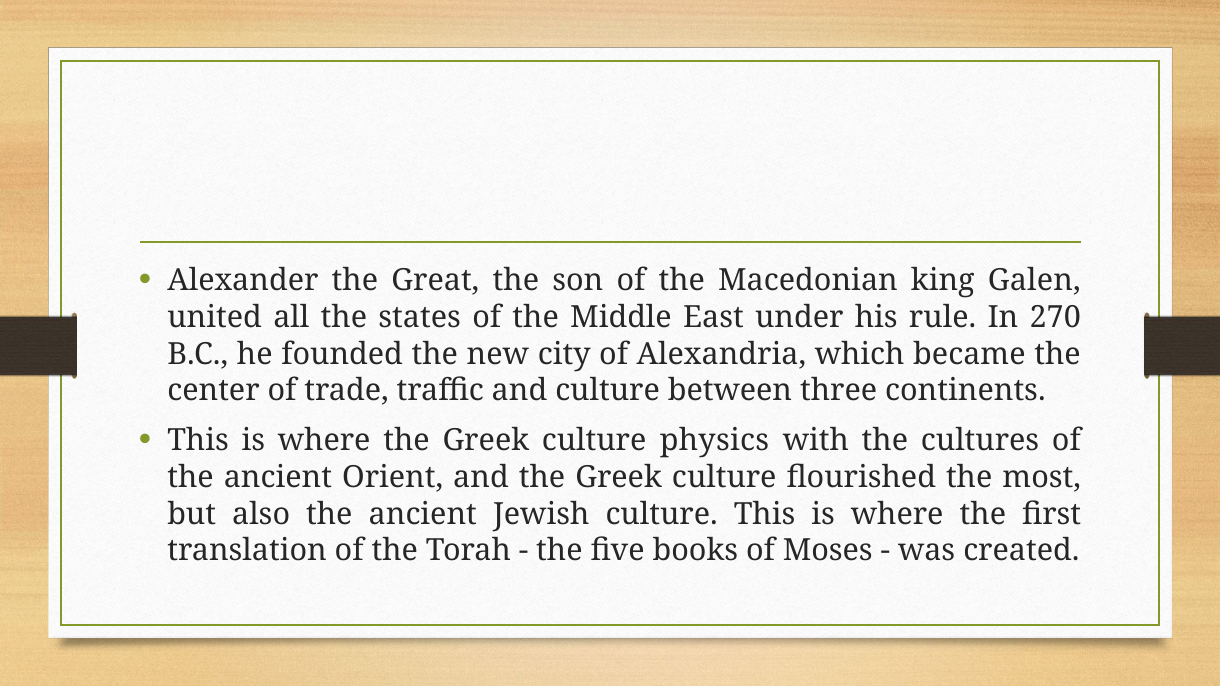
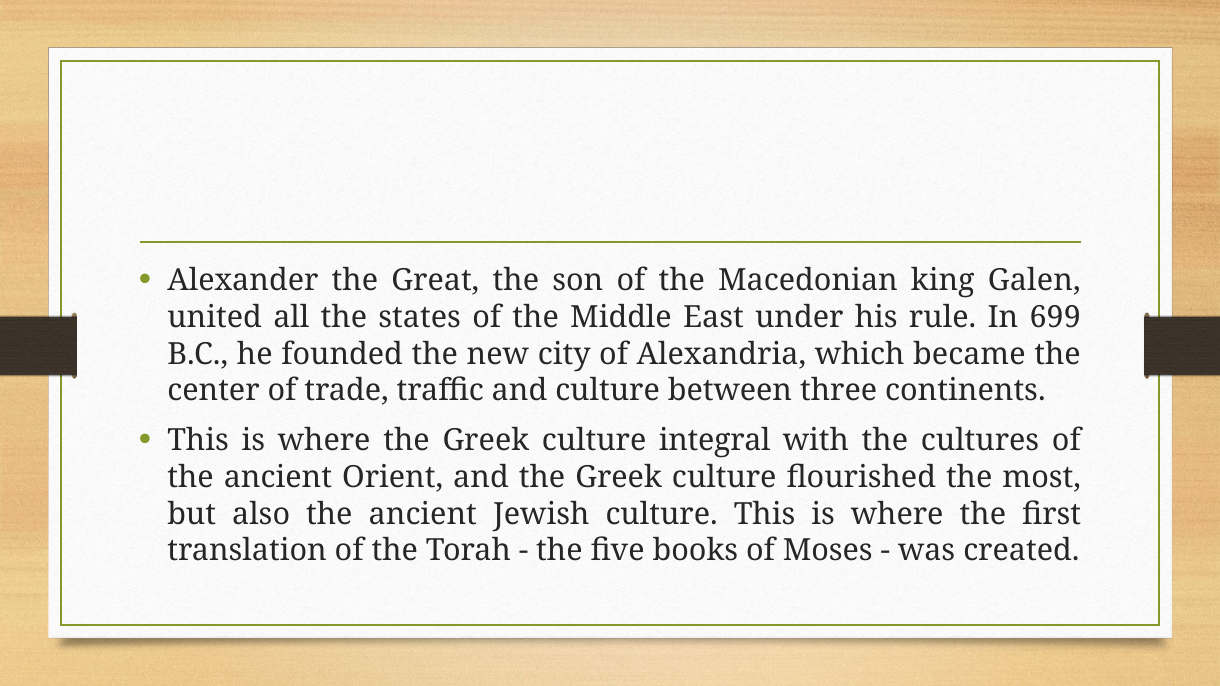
270: 270 -> 699 (1055, 317)
physics: physics -> integral (715, 441)
